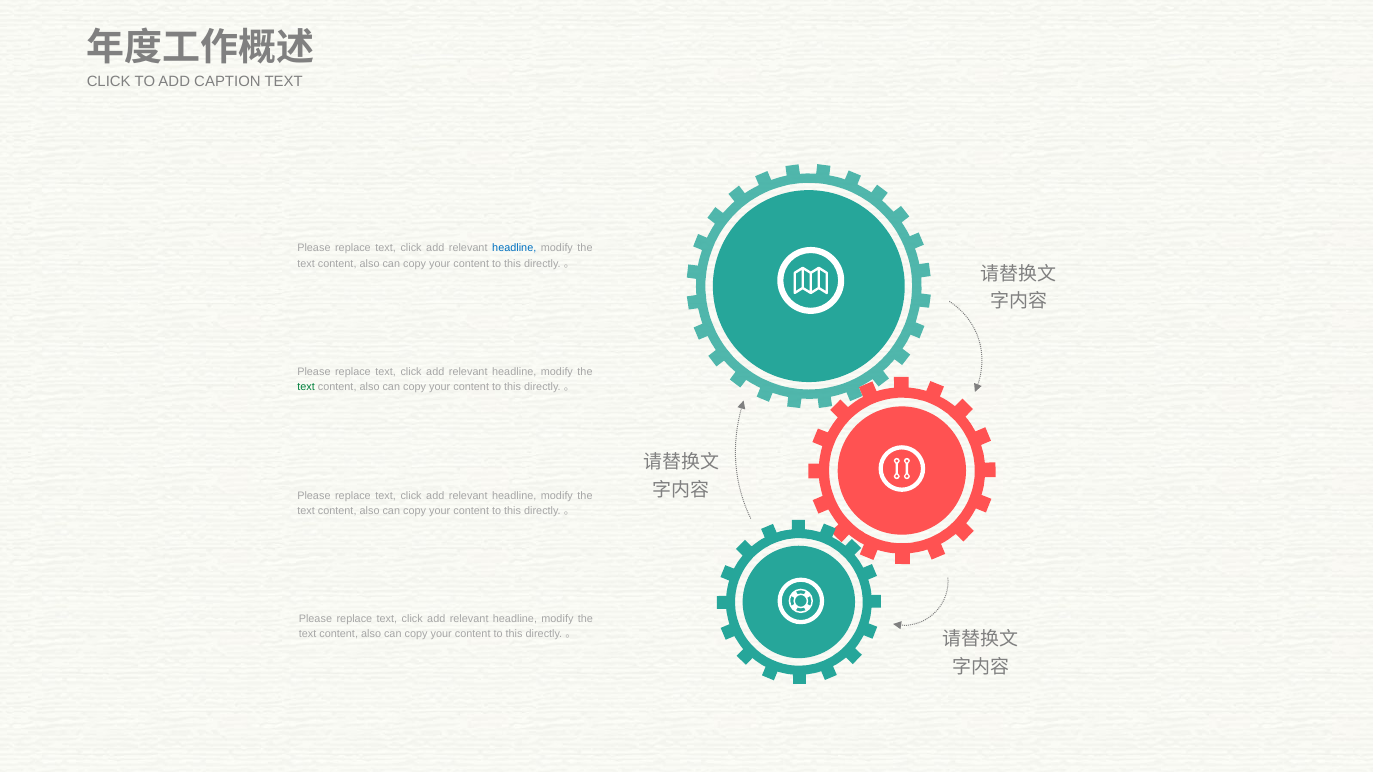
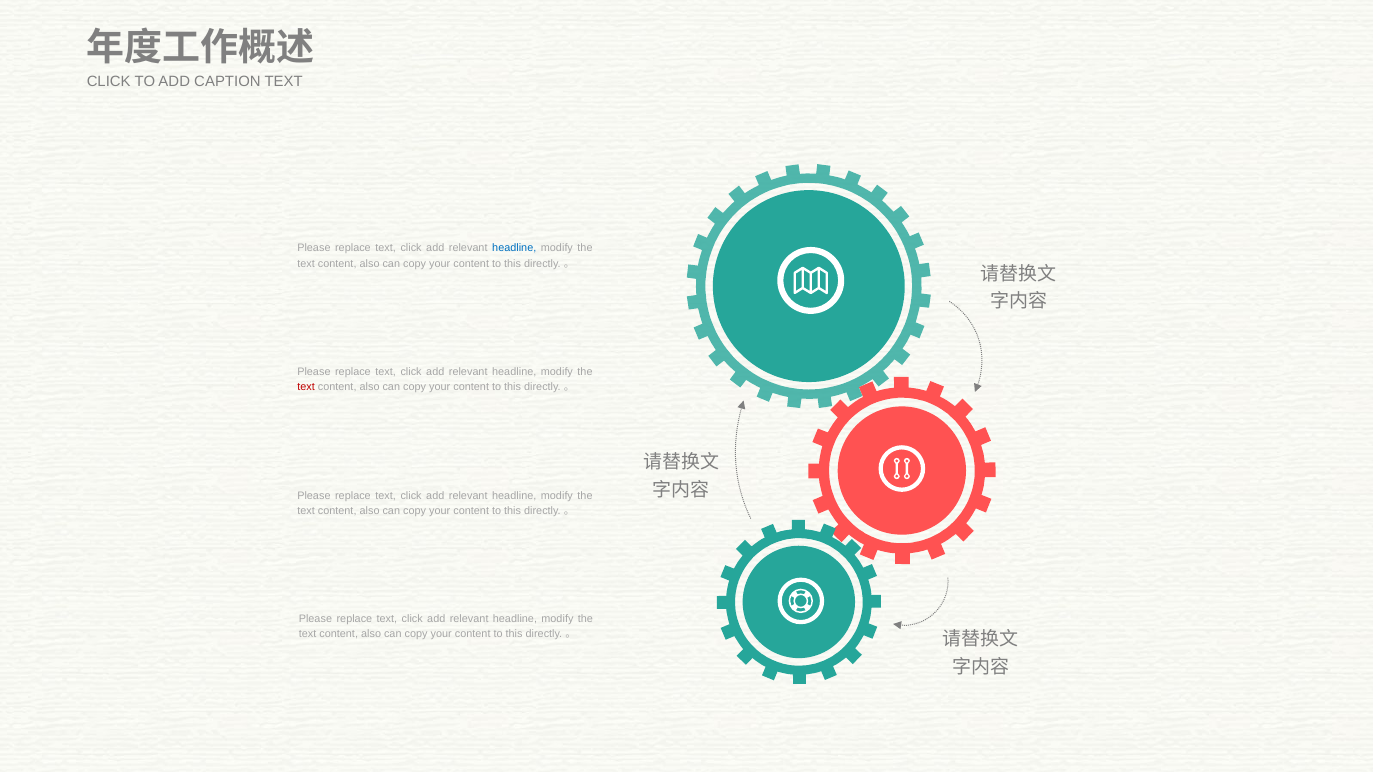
text colour: green -> red (306, 387)
